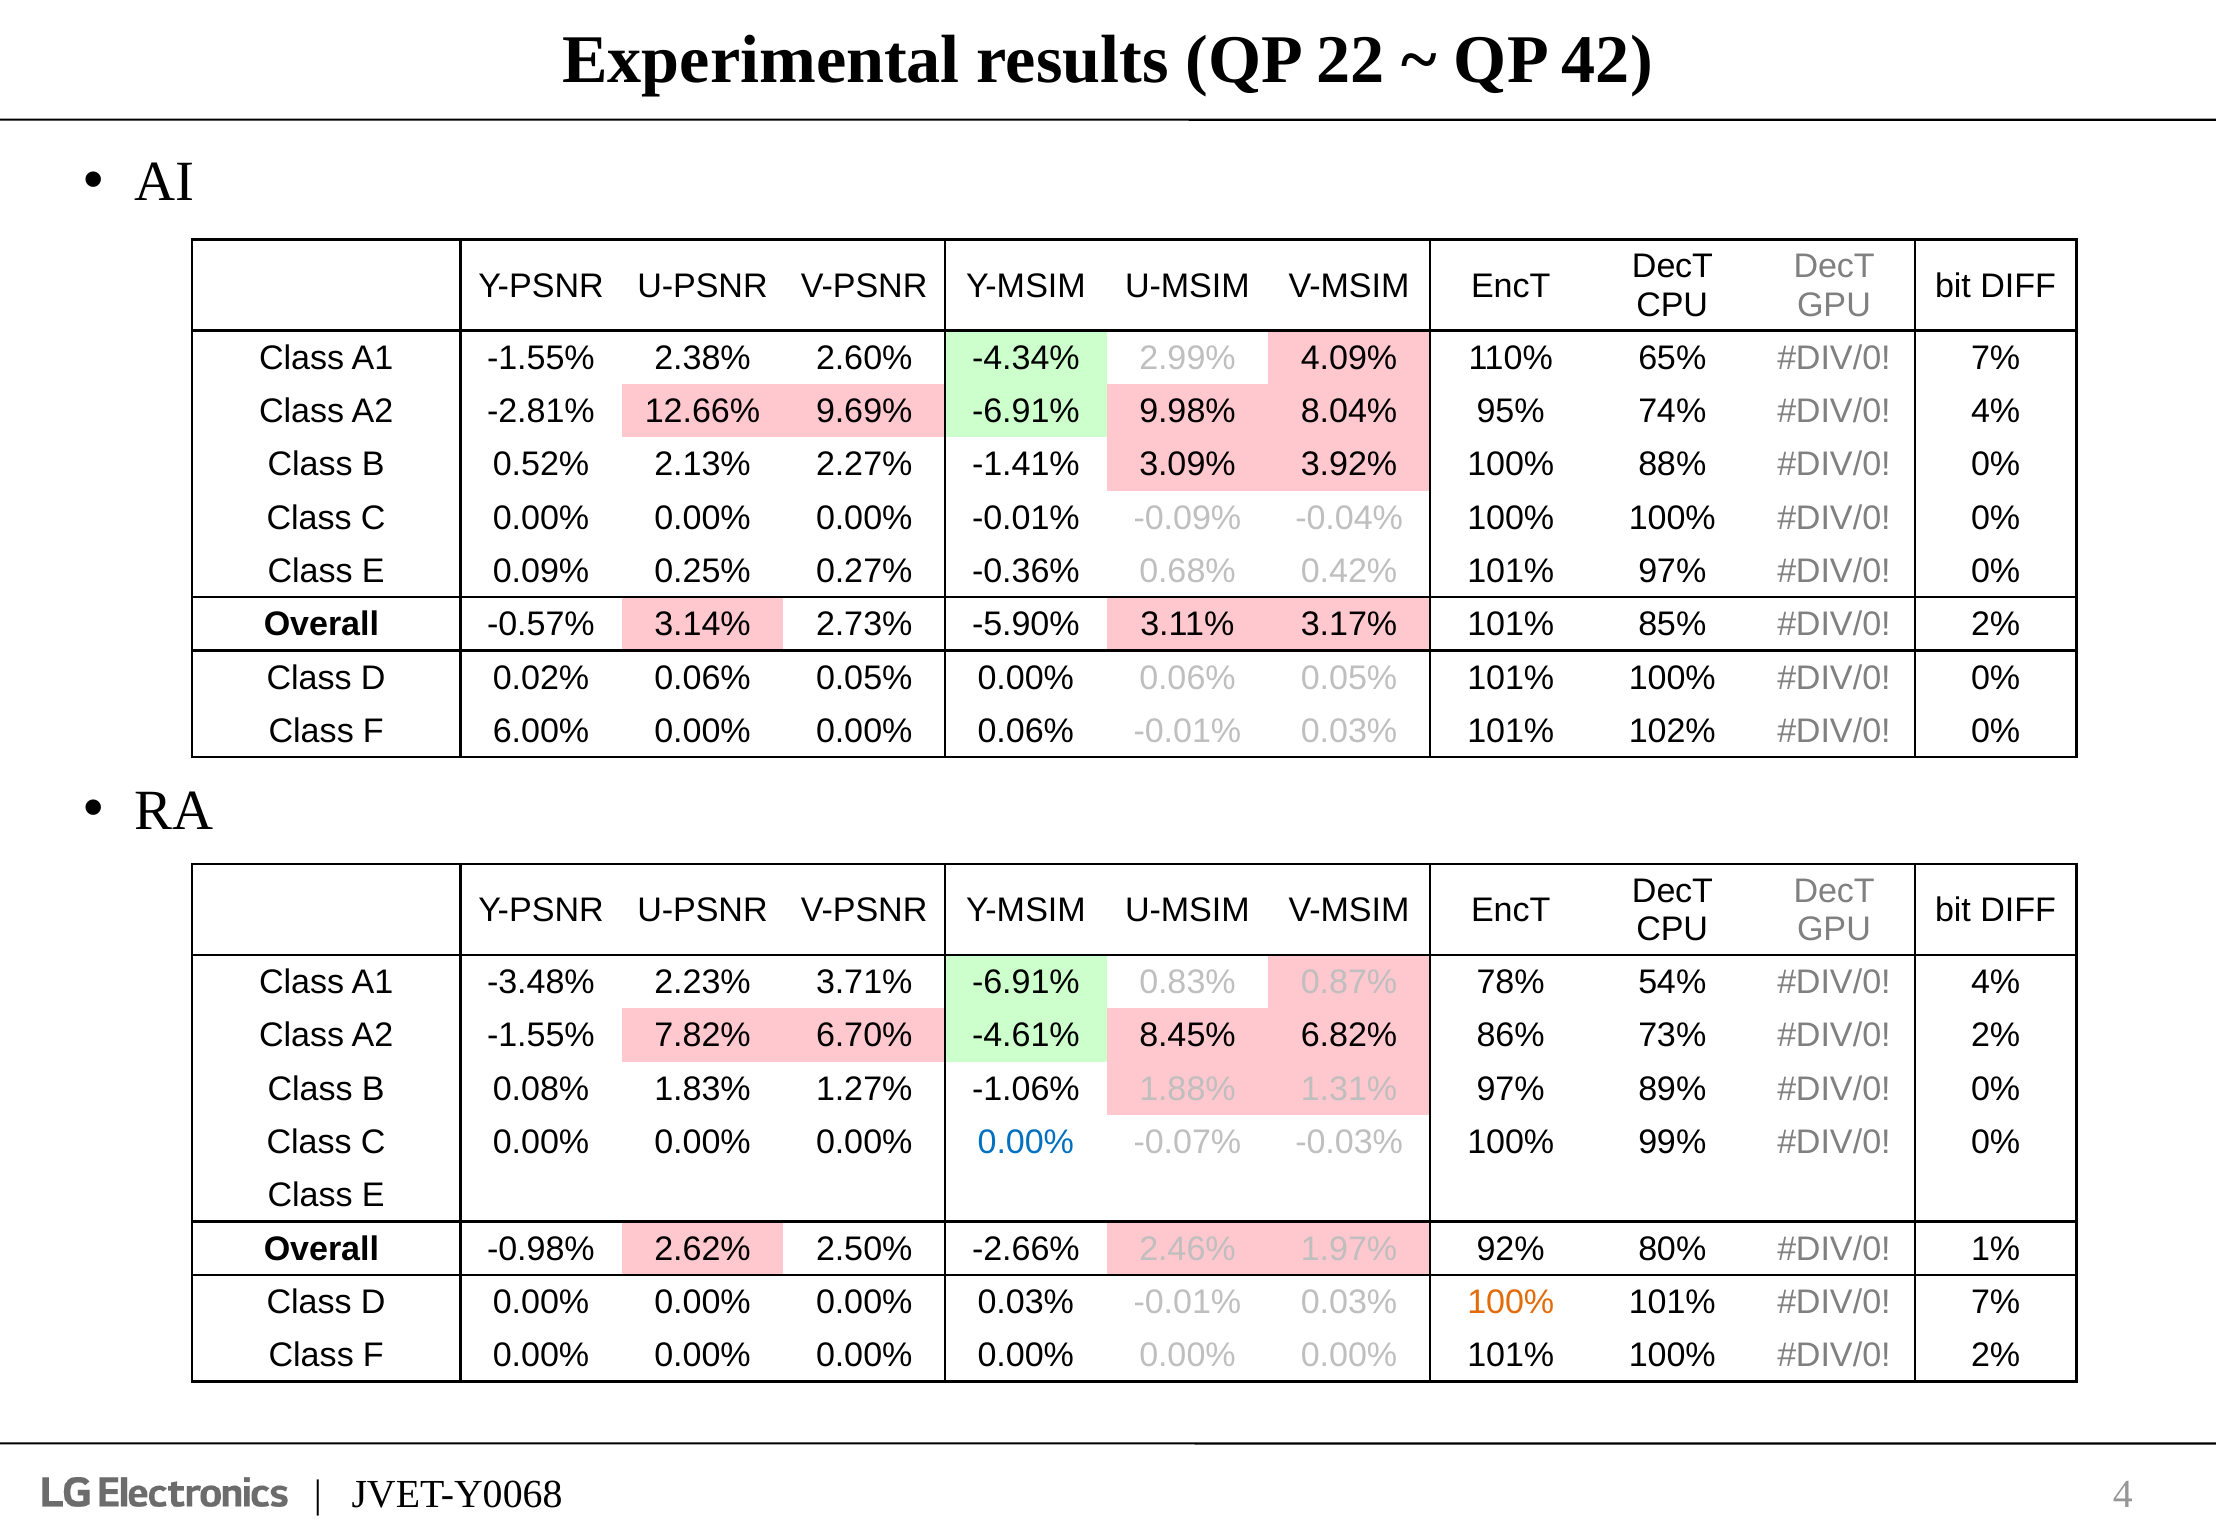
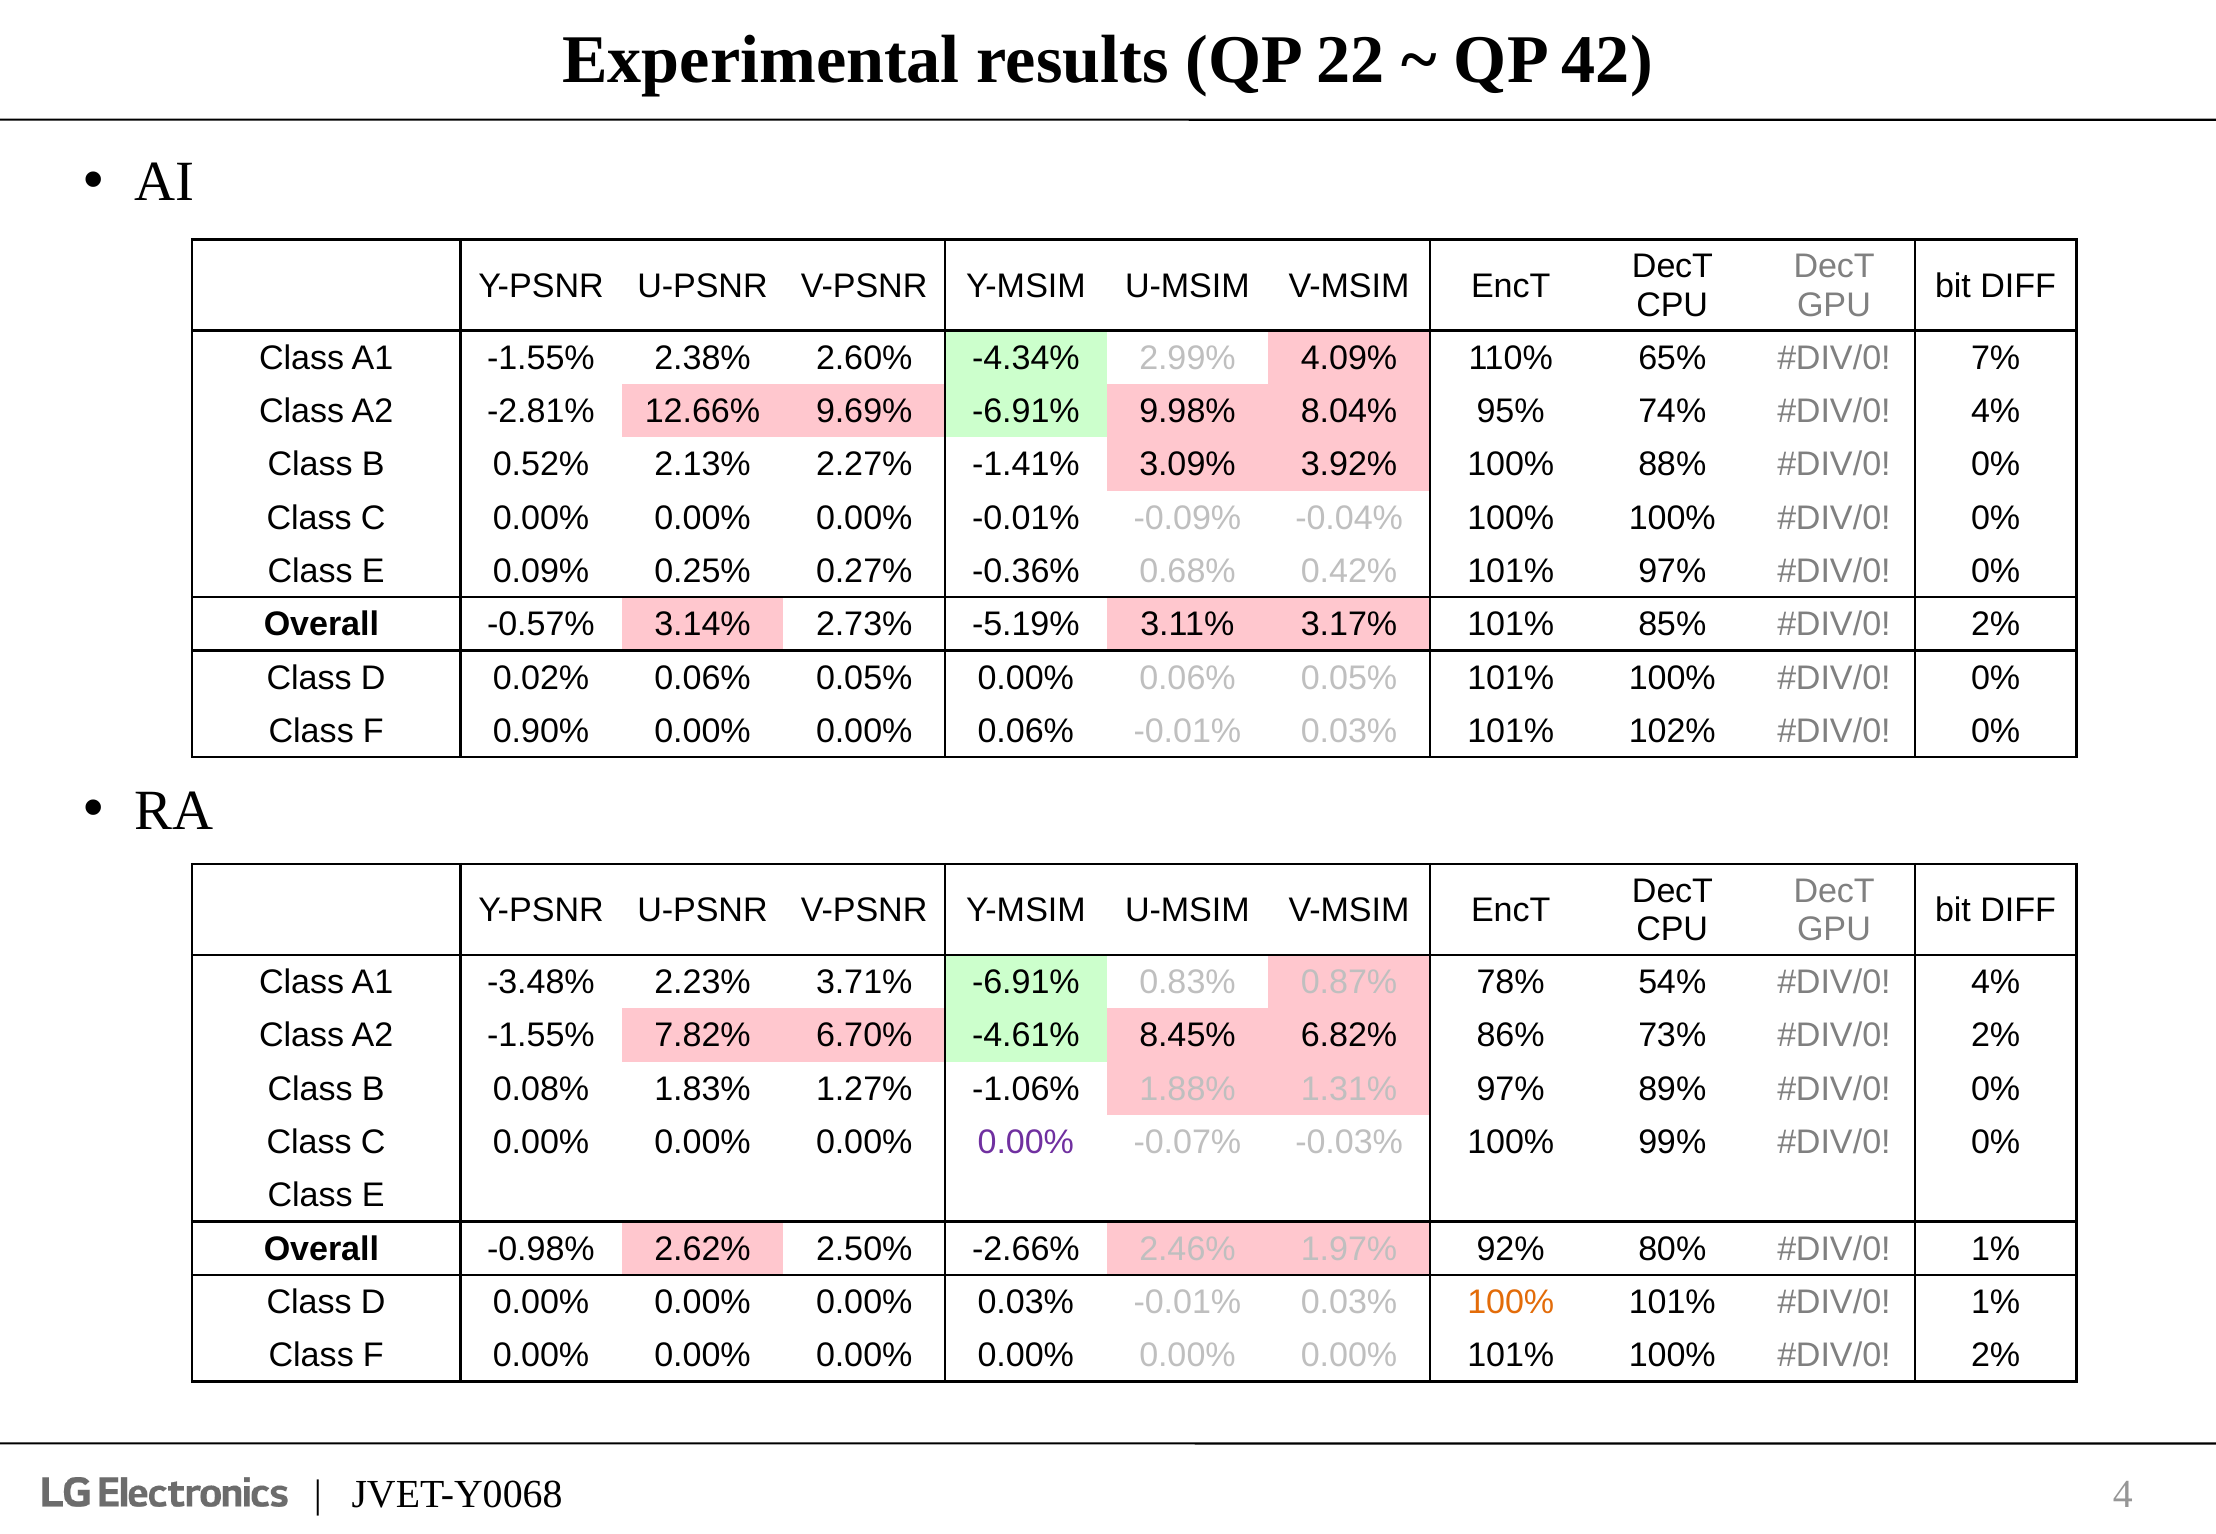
-5.90%: -5.90% -> -5.19% (1026, 625)
6.00%: 6.00% -> 0.90% (541, 731)
0.00% colour: blue -> purple (1026, 1142)
7%: 7% -> 1% (1996, 1302)
